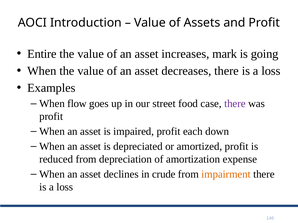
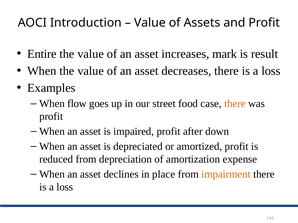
going: going -> result (265, 54)
there colour: purple -> orange (235, 104)
each: each -> after (193, 132)
crude: crude -> place (164, 174)
